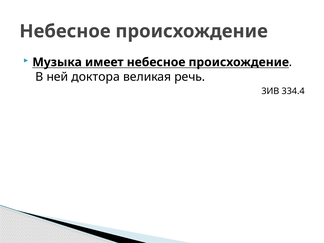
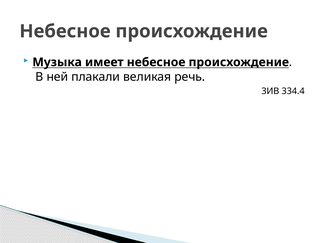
доктора: доктора -> плакали (96, 77)
